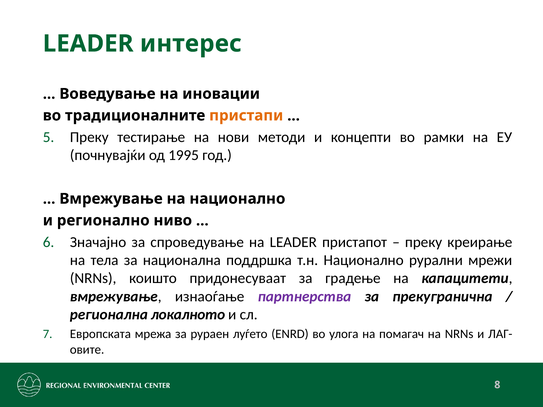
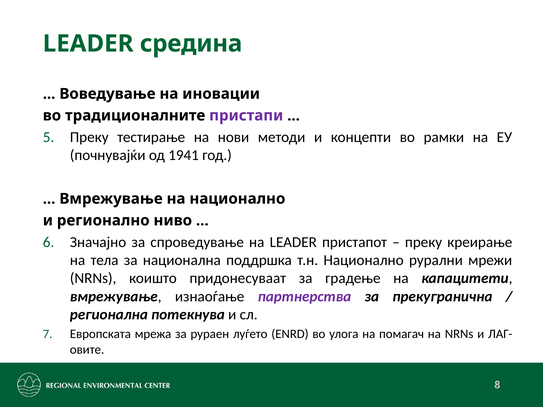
интерес: интерес -> средина (191, 44)
пристапи colour: orange -> purple (246, 116)
1995: 1995 -> 1941 (184, 155)
локалното: локалното -> потекнува (188, 315)
